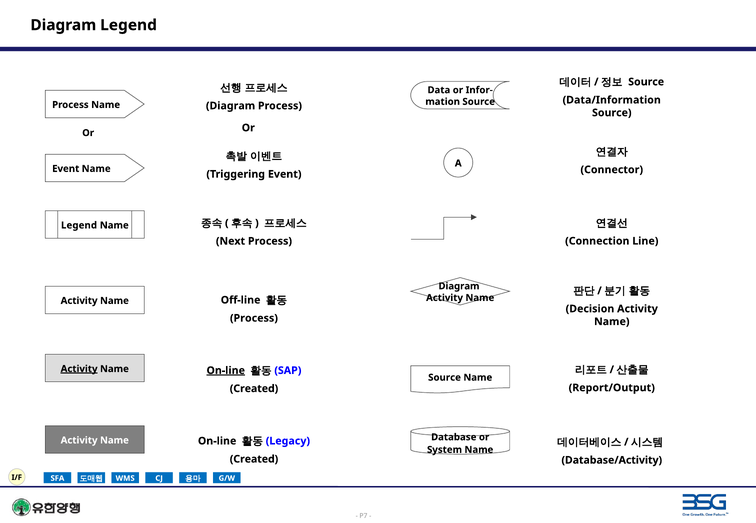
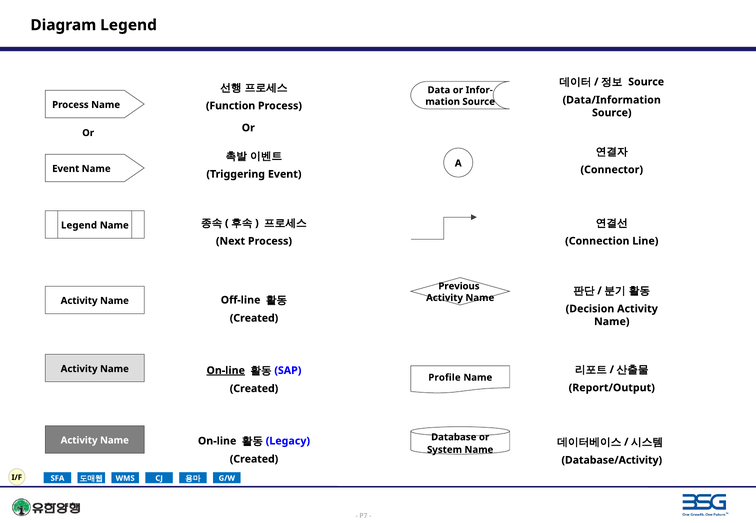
Diagram: Diagram -> Function (231, 106)
Diagram: Diagram -> Previous (459, 286)
Process: Process -> Created (254, 318)
Activity underline: present -> none (79, 369)
Source: Source -> Profile (444, 378)
